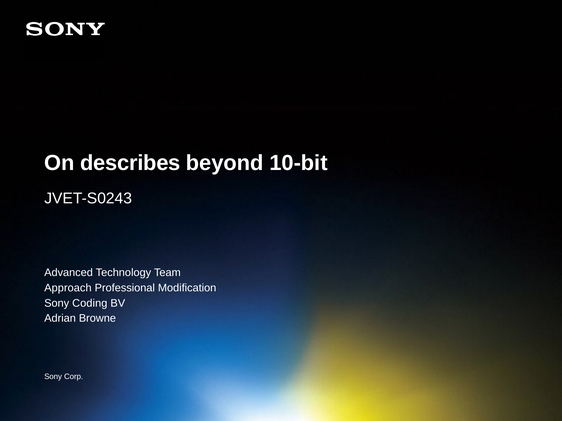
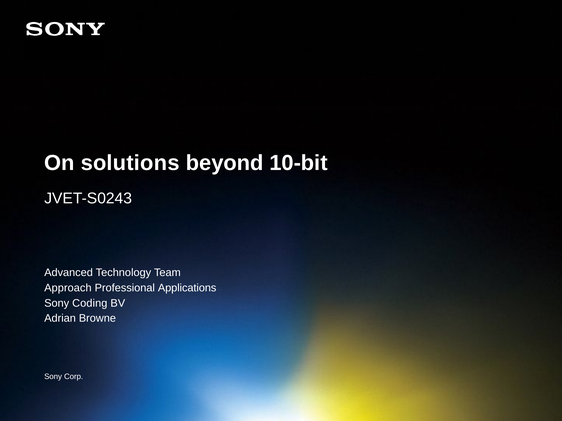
describes: describes -> solutions (130, 163)
Modification: Modification -> Applications (187, 288)
